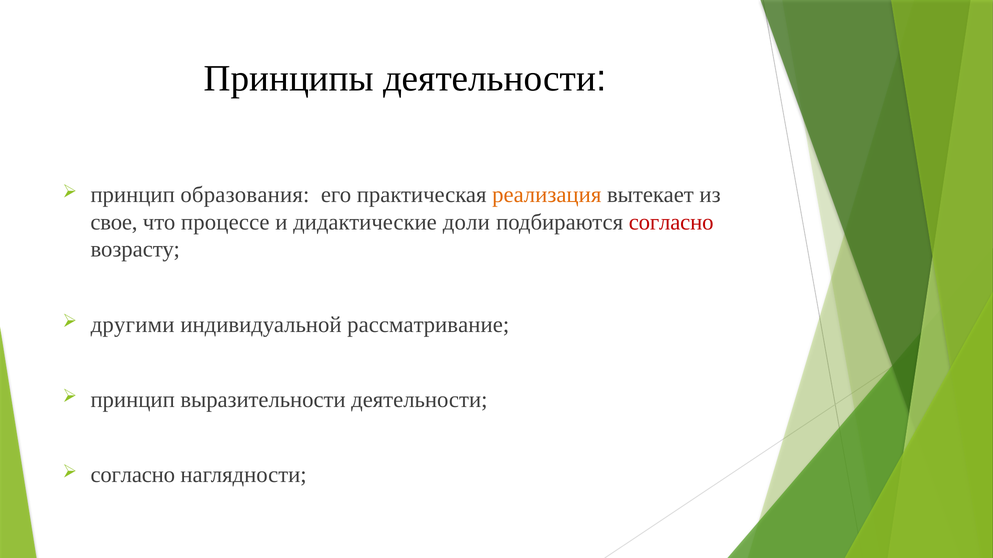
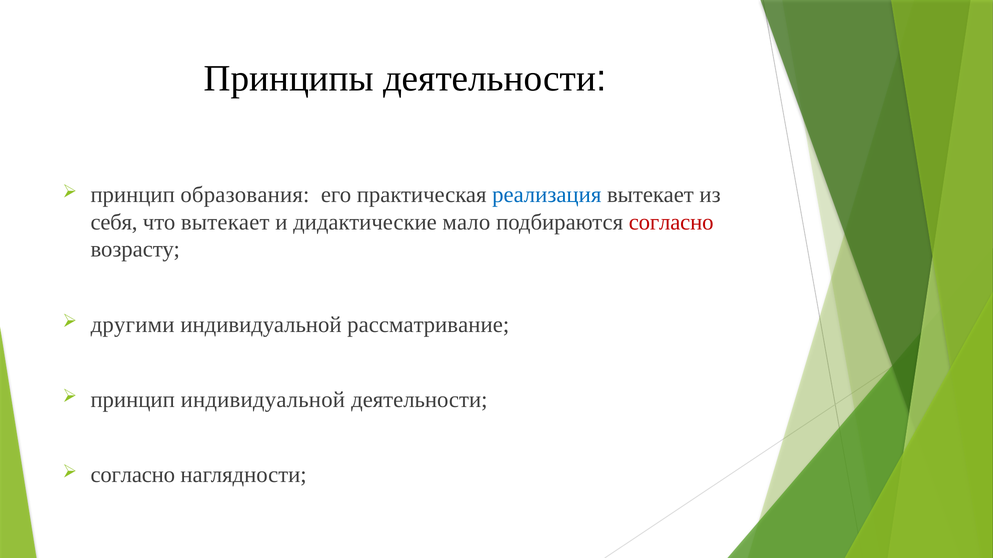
реализация colour: orange -> blue (547, 195)
свое: свое -> себя (114, 222)
что процессе: процессе -> вытекает (225, 222)
доли: доли -> мало (466, 222)
принцип выразительности: выразительности -> индивидуальной (263, 400)
